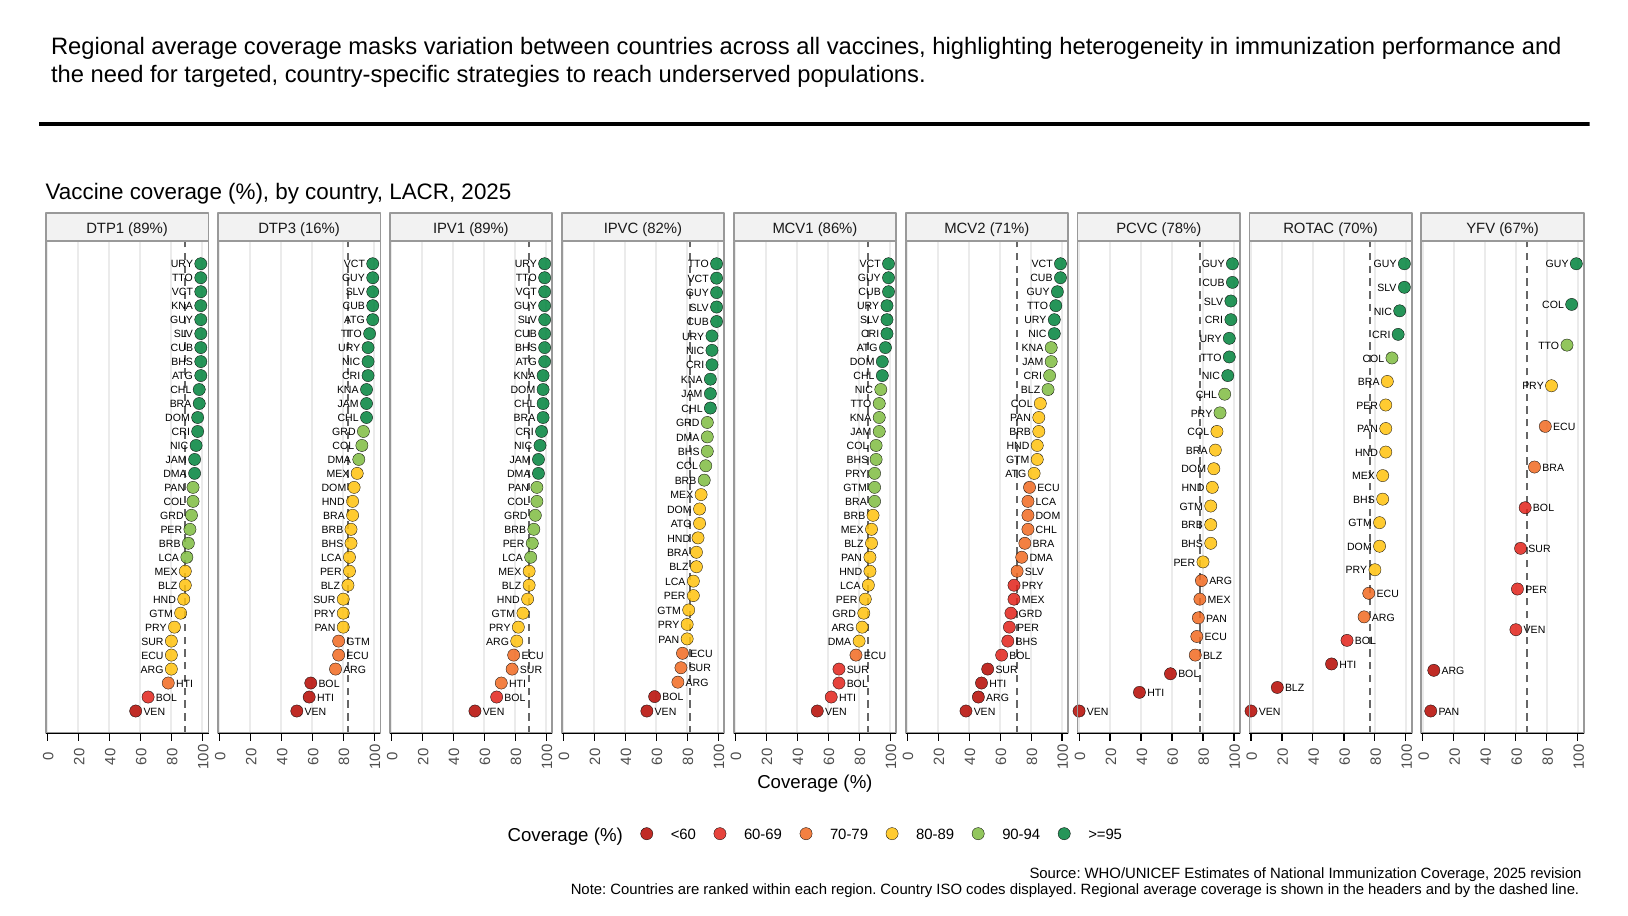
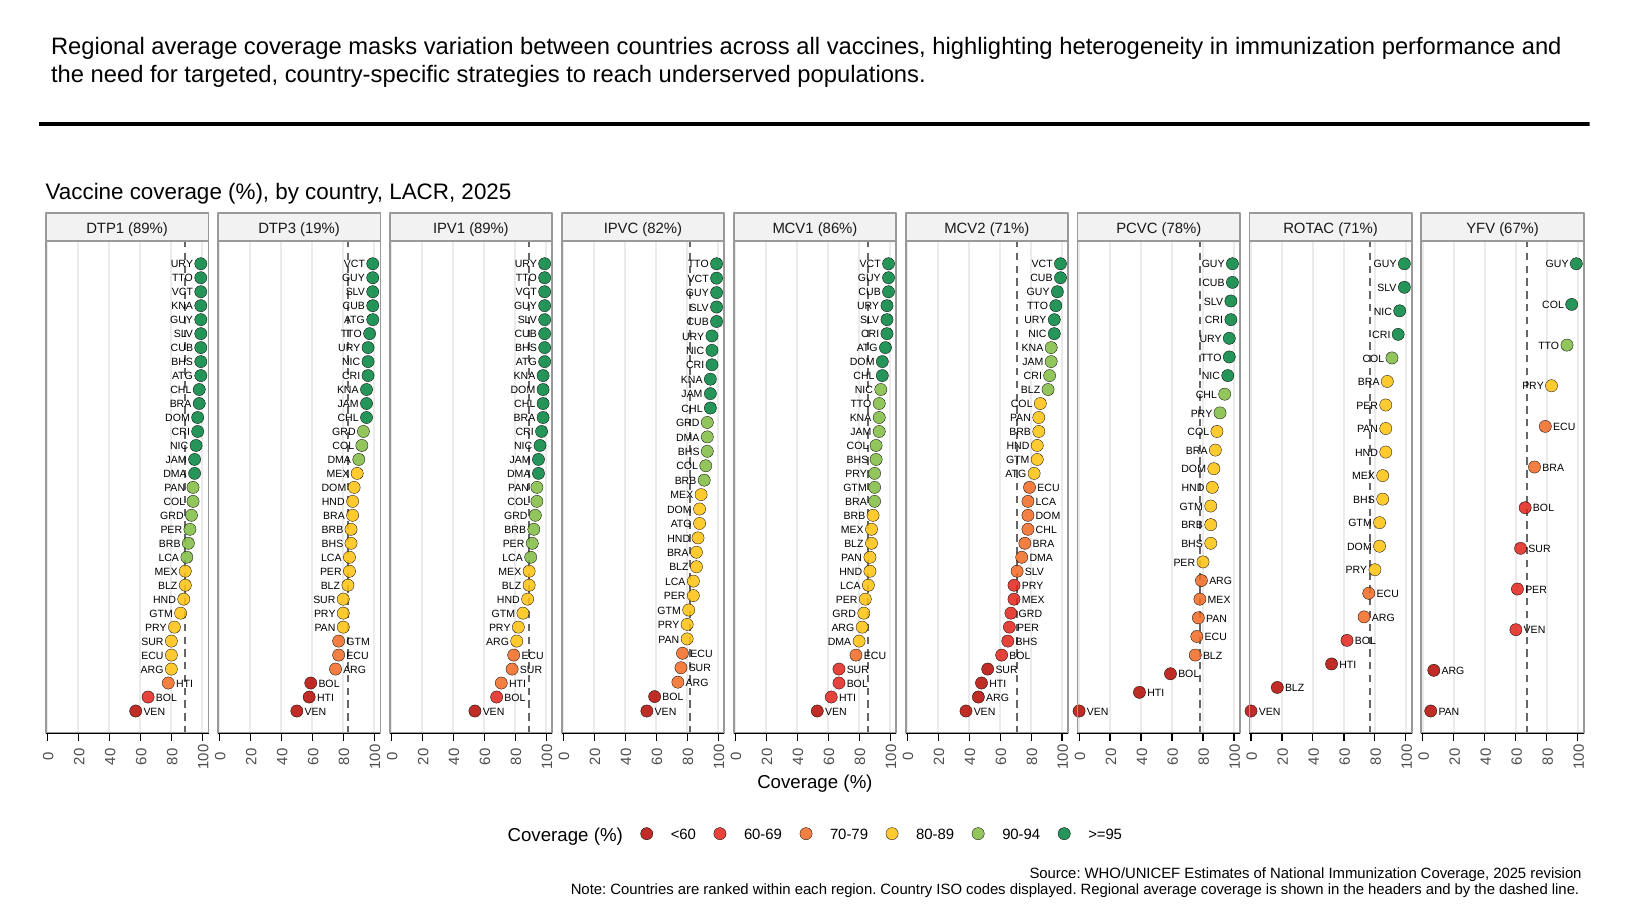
16%: 16% -> 19% (320, 228)
ROTAC 70%: 70% -> 71% (1358, 228)
